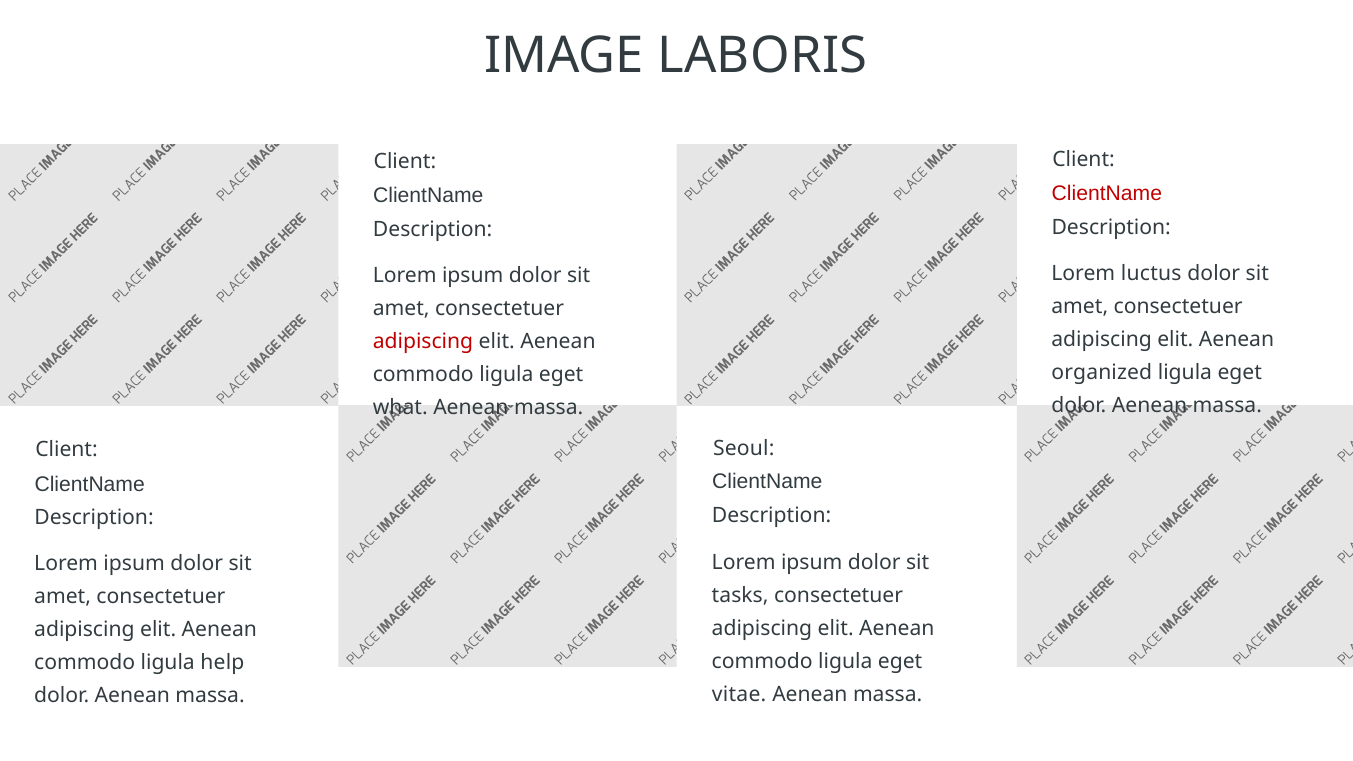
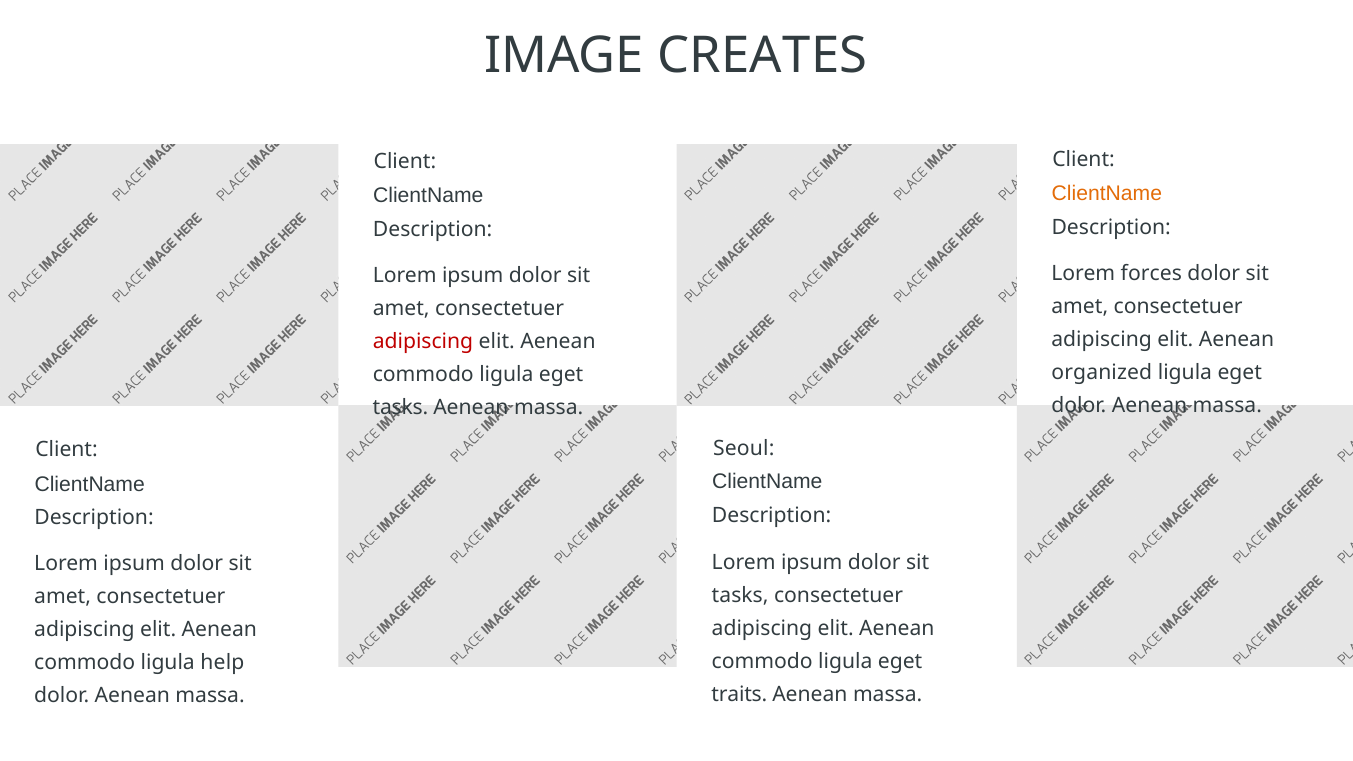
LABORIS: LABORIS -> CREATES (762, 56)
ClientName colour: red -> orange (1107, 194)
luctus: luctus -> forces (1151, 274)
what: what -> tasks (400, 407)
vitae: vitae -> traits (739, 694)
